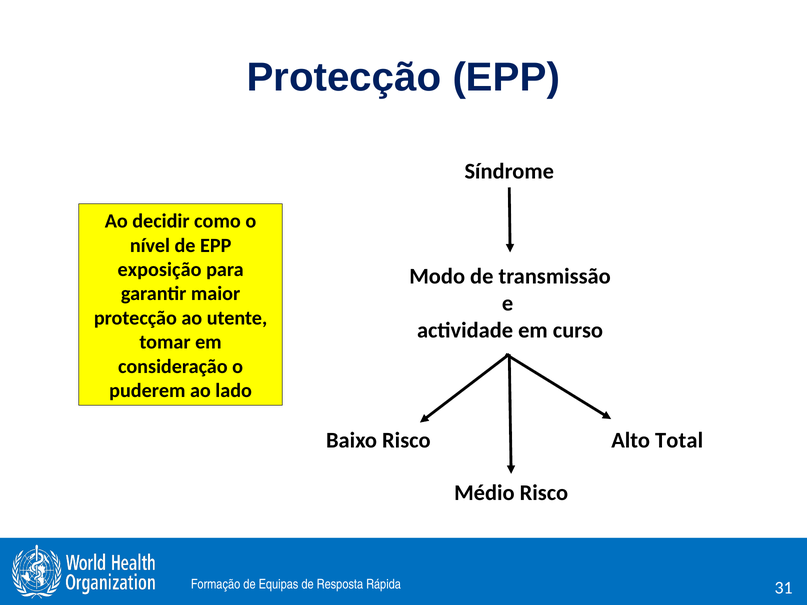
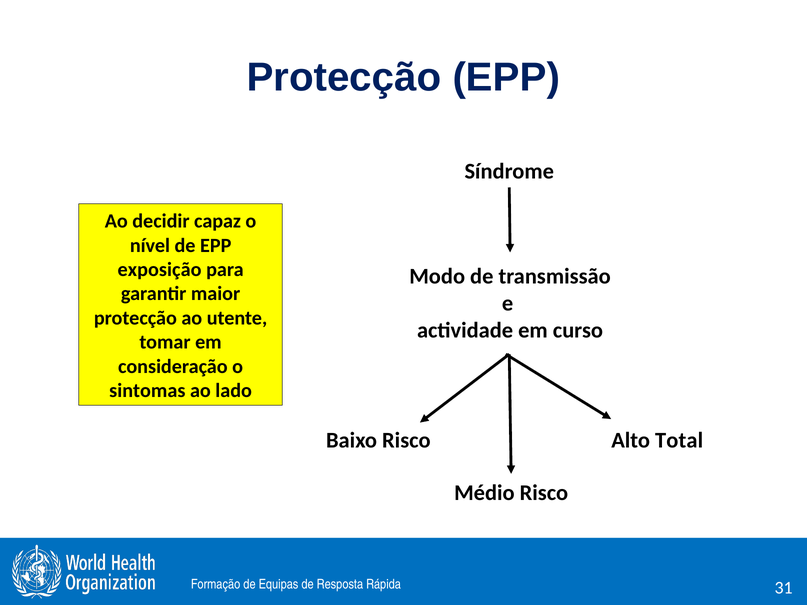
como: como -> capaz (218, 221)
puderem: puderem -> sintomas (147, 391)
